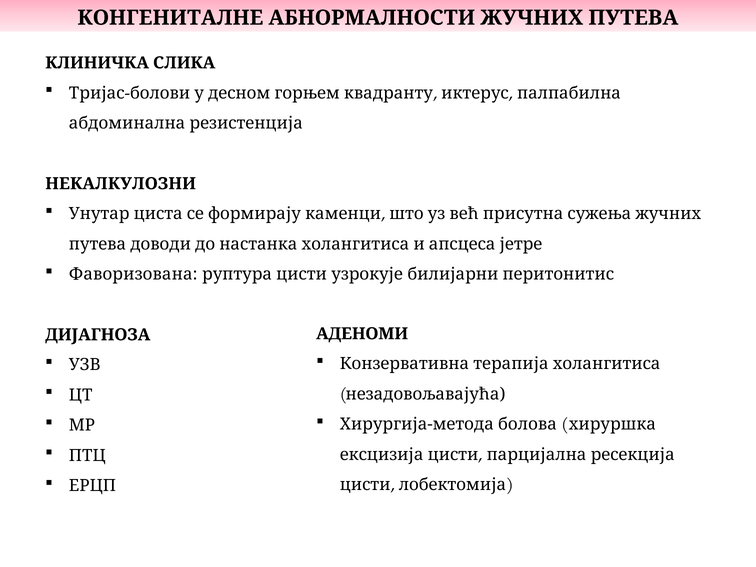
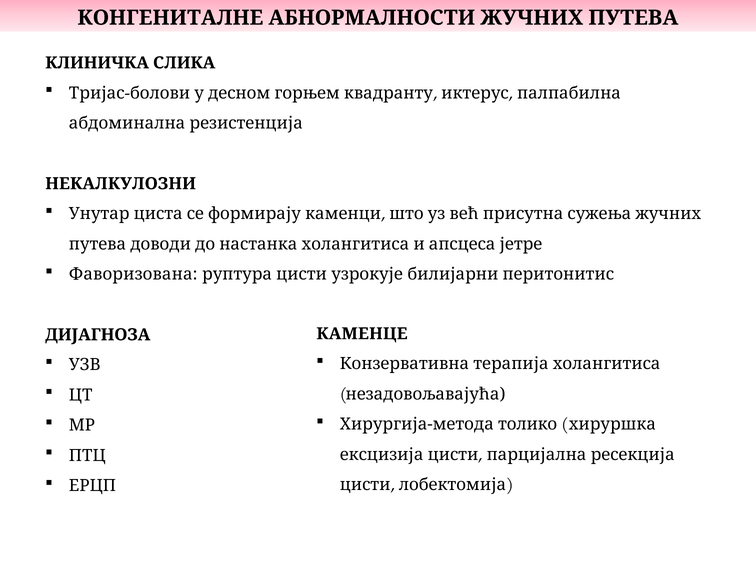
АДЕНОМИ: АДЕНОМИ -> КАМЕНЦЕ (362, 334)
болова: болова -> толико (528, 424)
